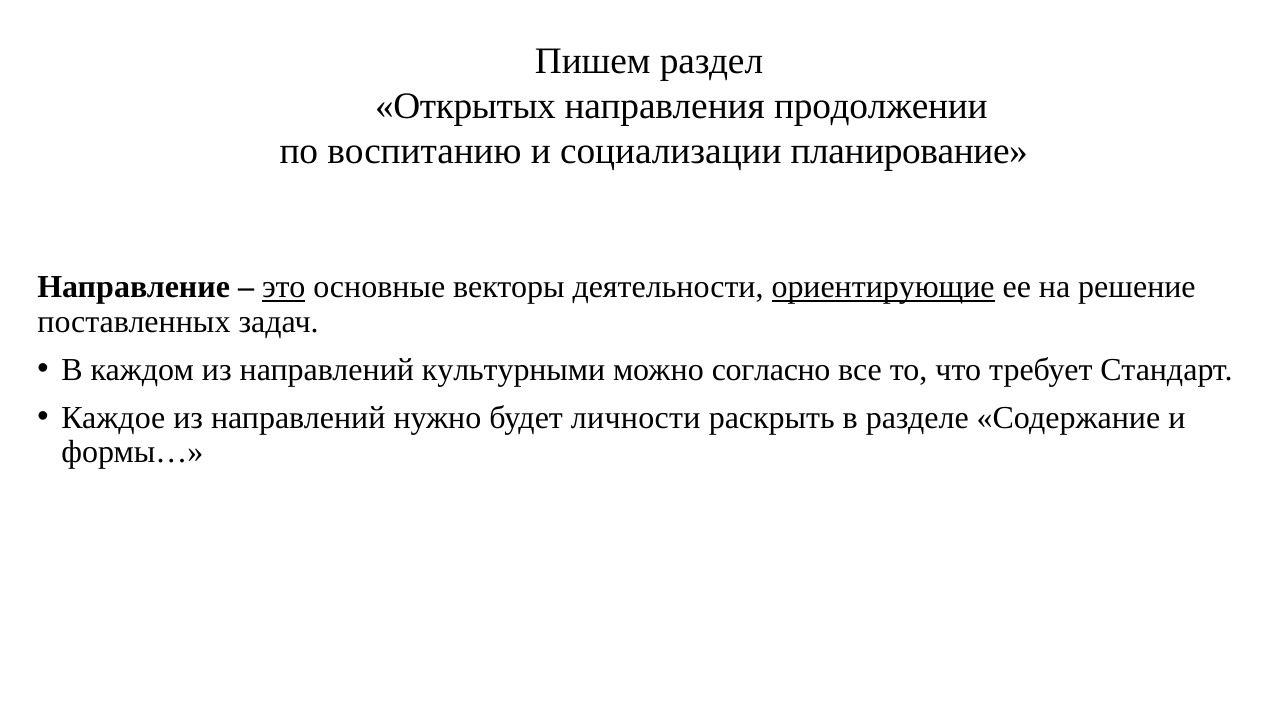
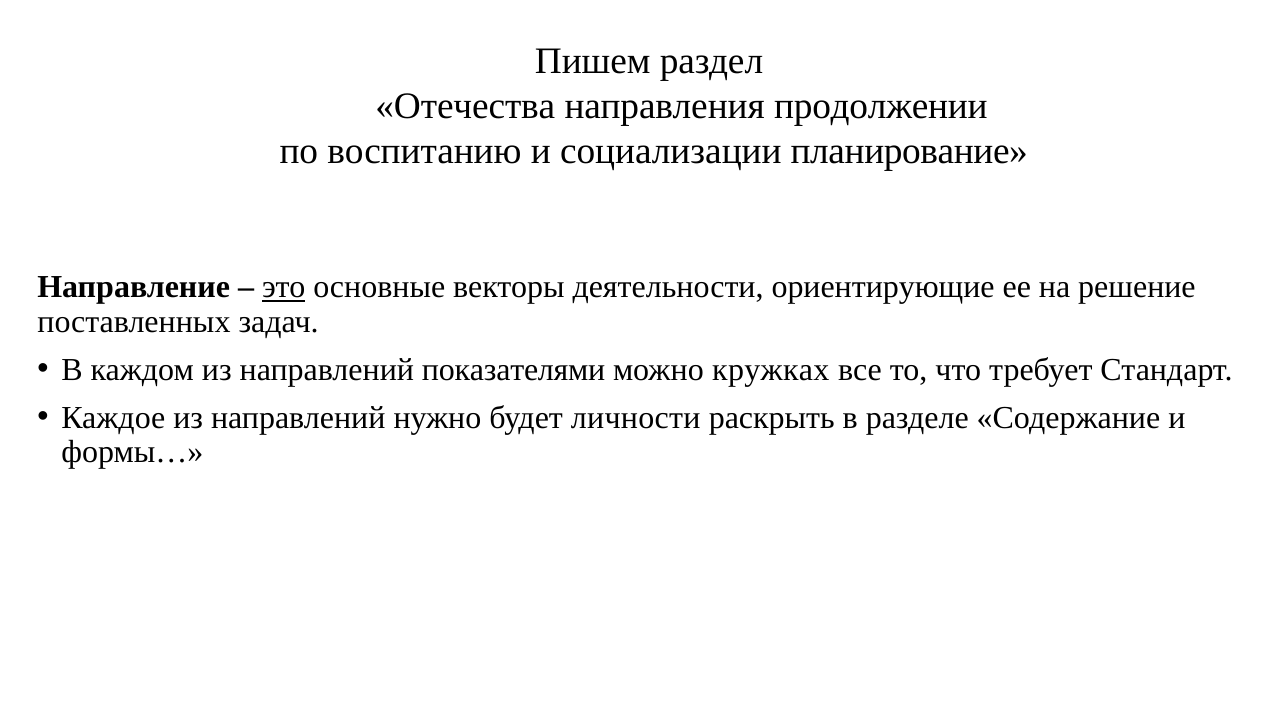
Открытых: Открытых -> Отечества (465, 106)
ориентирующие underline: present -> none (883, 287)
культурными: культурными -> показателями (514, 370)
согласно: согласно -> кружках (771, 370)
